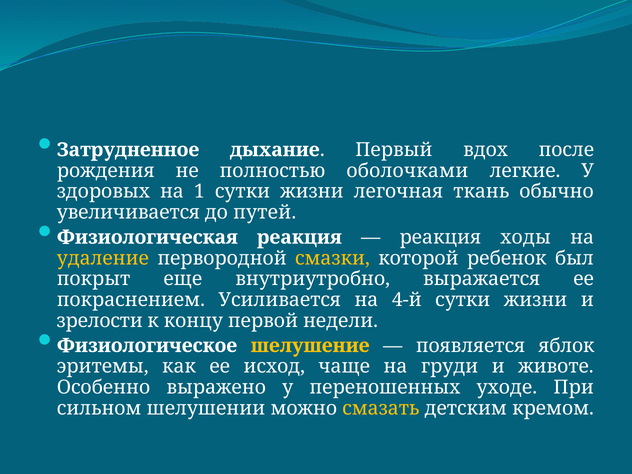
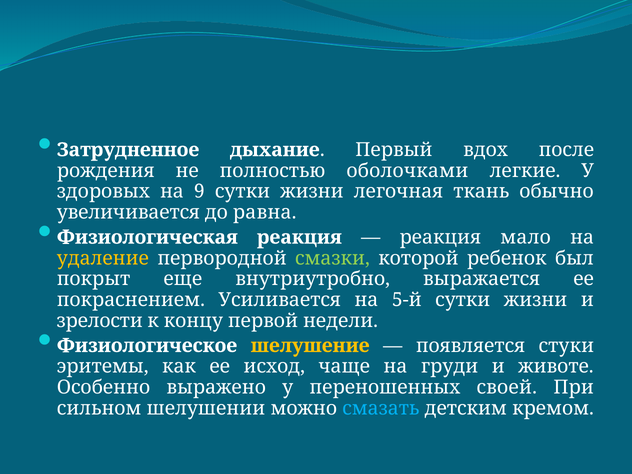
1: 1 -> 9 (199, 192)
путей: путей -> равна (265, 212)
ходы: ходы -> мало (526, 237)
смазки colour: yellow -> light green (332, 258)
4-й: 4-й -> 5-й (407, 300)
яблок: яблок -> стуки (566, 346)
уходе: уходе -> своей (507, 387)
смазать colour: yellow -> light blue (381, 408)
